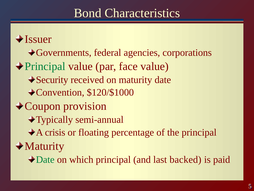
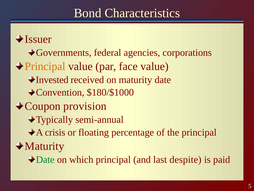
Principal colour: green -> orange (45, 66)
Security: Security -> Invested (52, 80)
$120/$1000: $120/$1000 -> $180/$1000 (110, 92)
backed: backed -> despite (185, 159)
